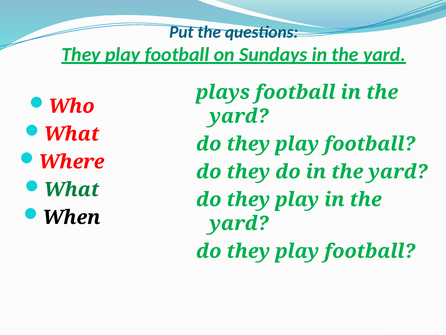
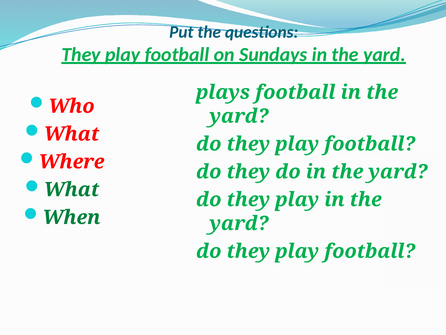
When colour: black -> green (71, 217)
